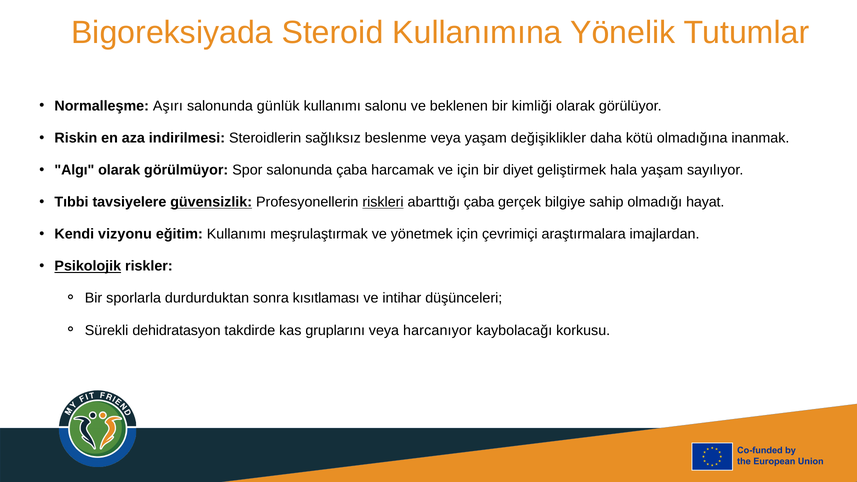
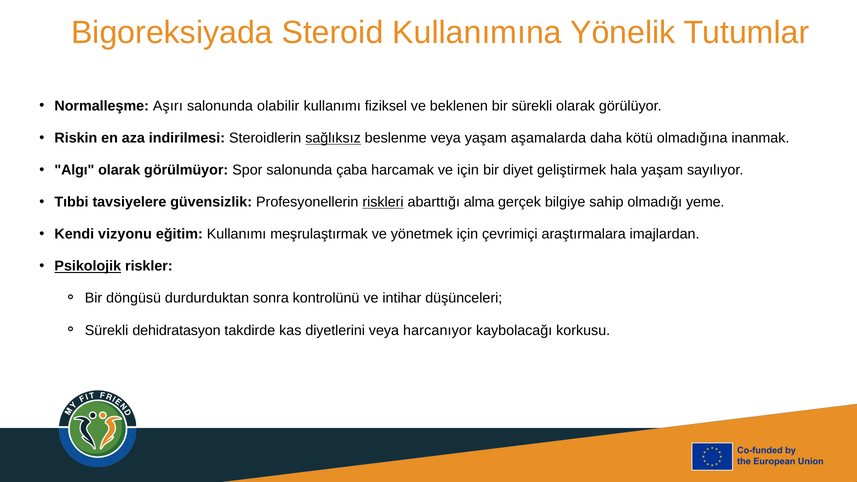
günlük: günlük -> olabilir (278, 106)
salonu: salonu -> fiziksel (386, 106)
bir kimliği: kimliği -> sürekli (532, 106)
sağlıksız underline: none -> present (333, 138)
değişiklikler: değişiklikler -> aşamalarda (548, 138)
güvensizlik underline: present -> none (211, 202)
abarttığı çaba: çaba -> alma (479, 202)
hayat: hayat -> yeme (705, 202)
sporlarla: sporlarla -> döngüsü (134, 298)
kısıtlaması: kısıtlaması -> kontrolünü (326, 298)
gruplarını: gruplarını -> diyetlerini (335, 330)
